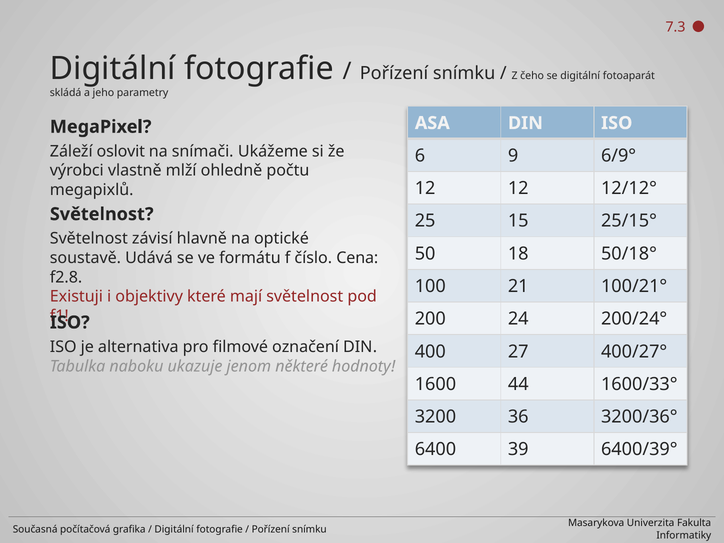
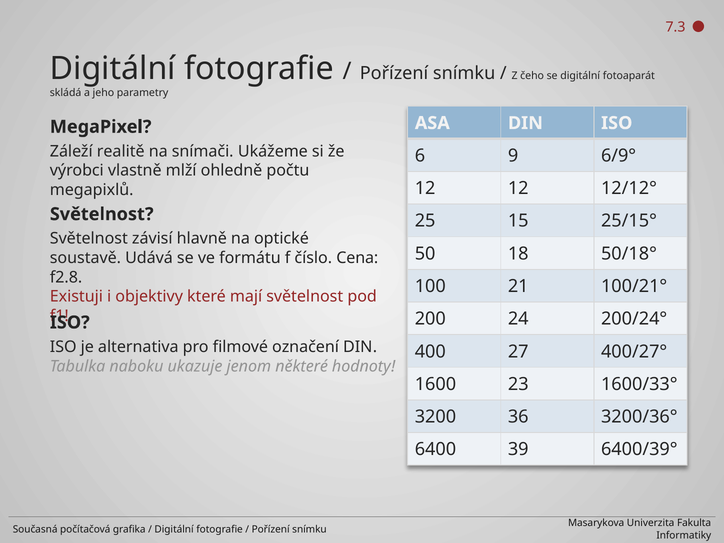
oslovit: oslovit -> realitě (121, 151)
44: 44 -> 23 (518, 384)
